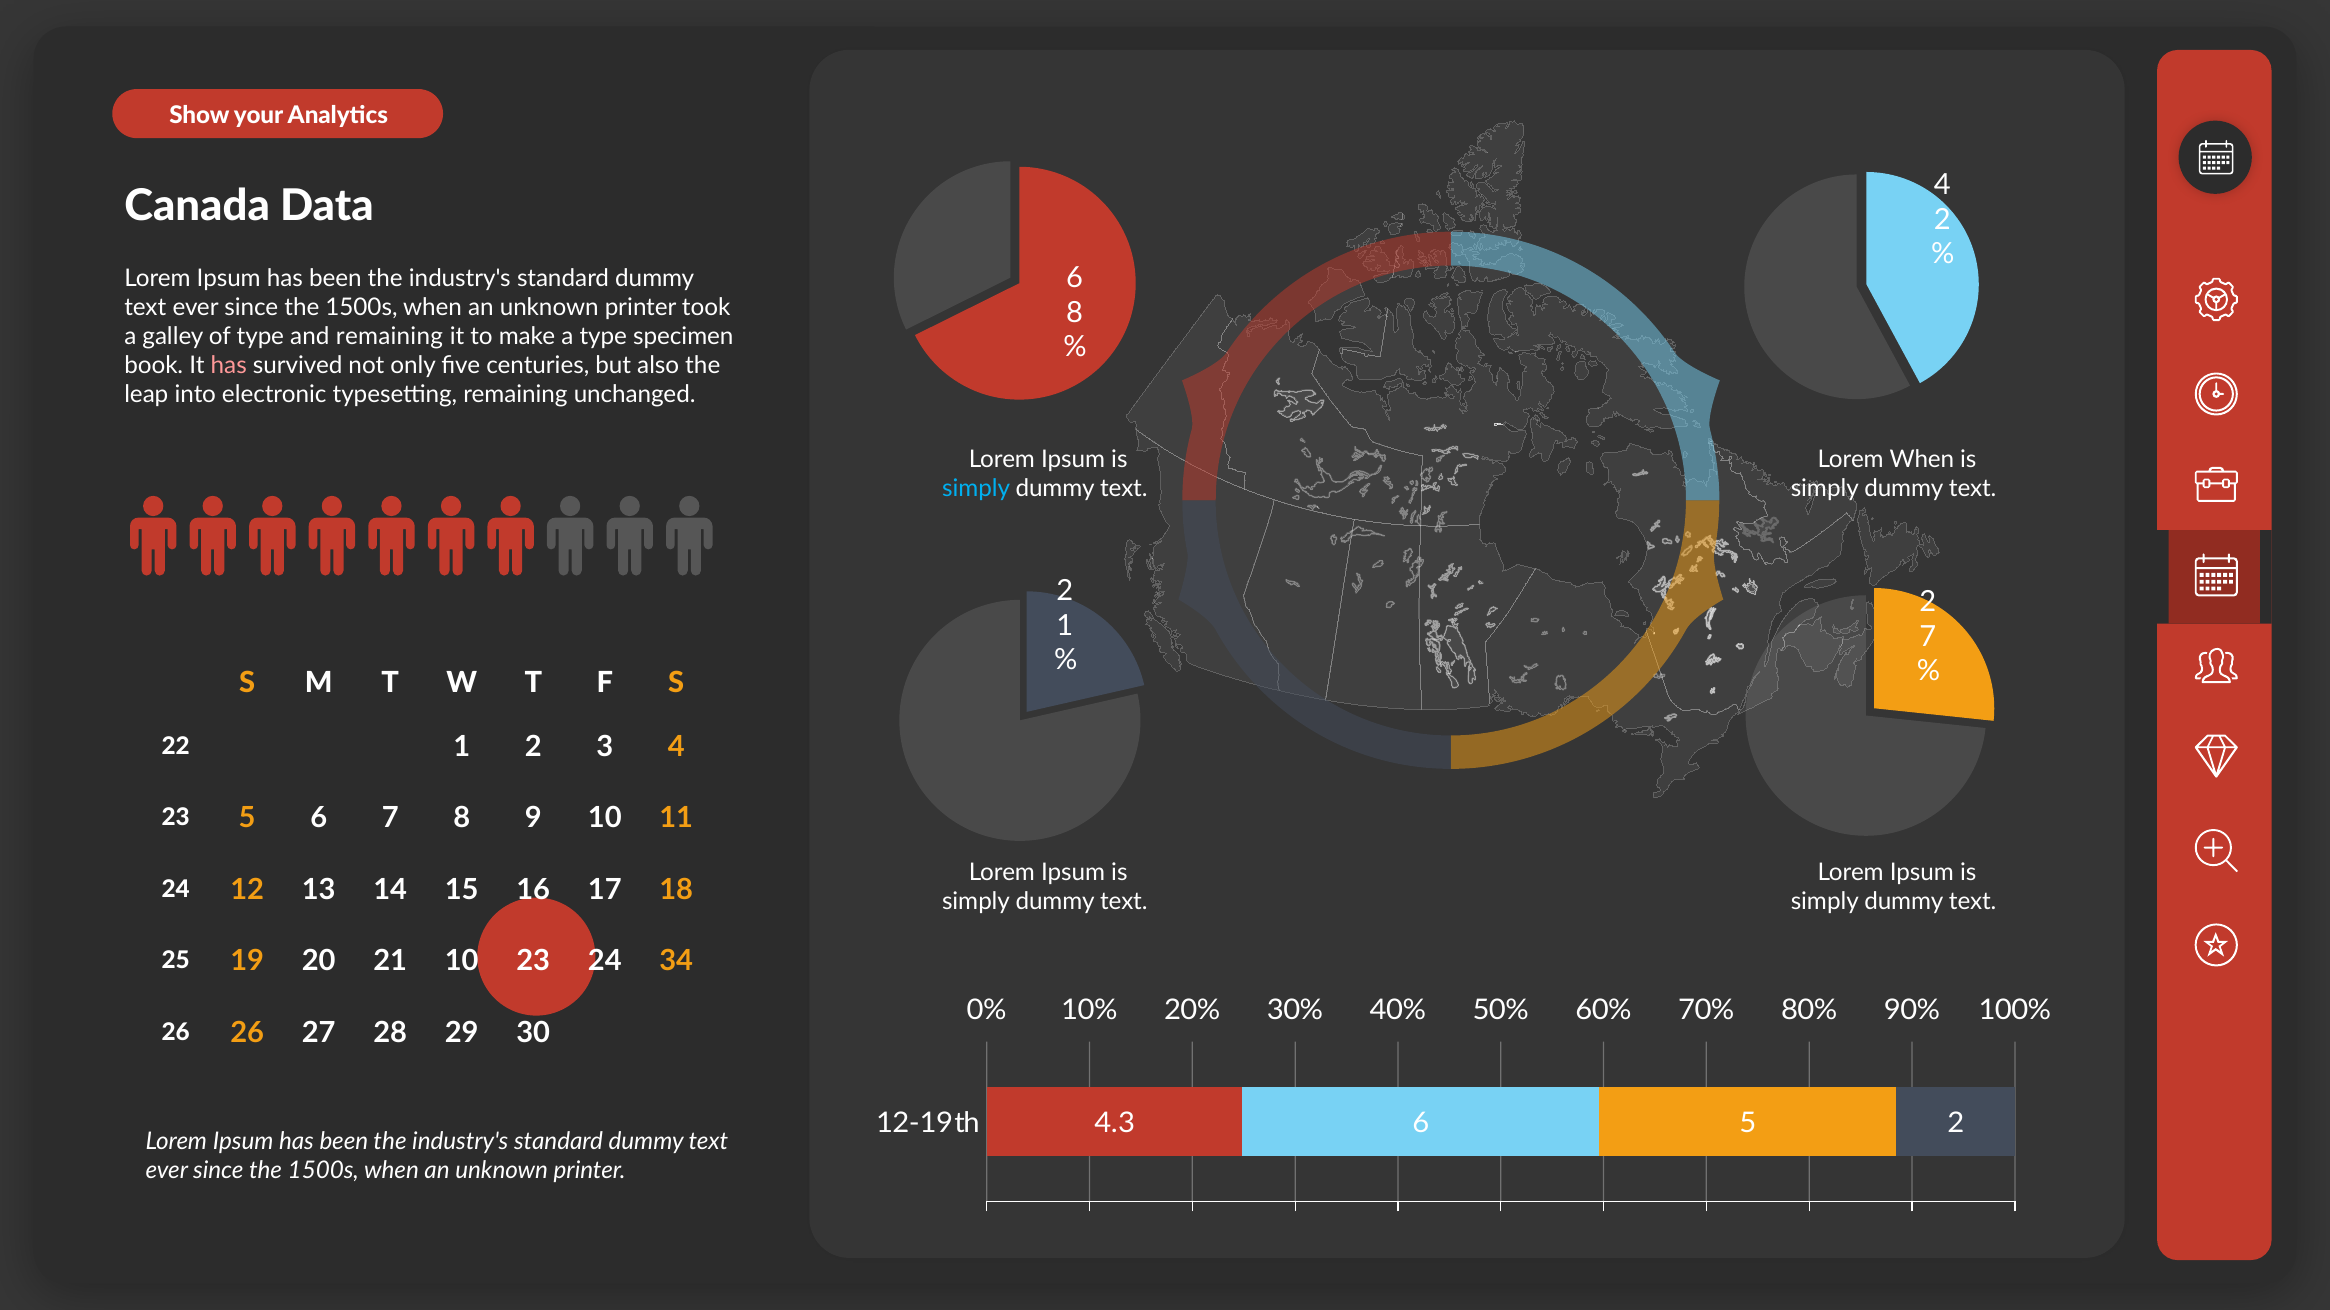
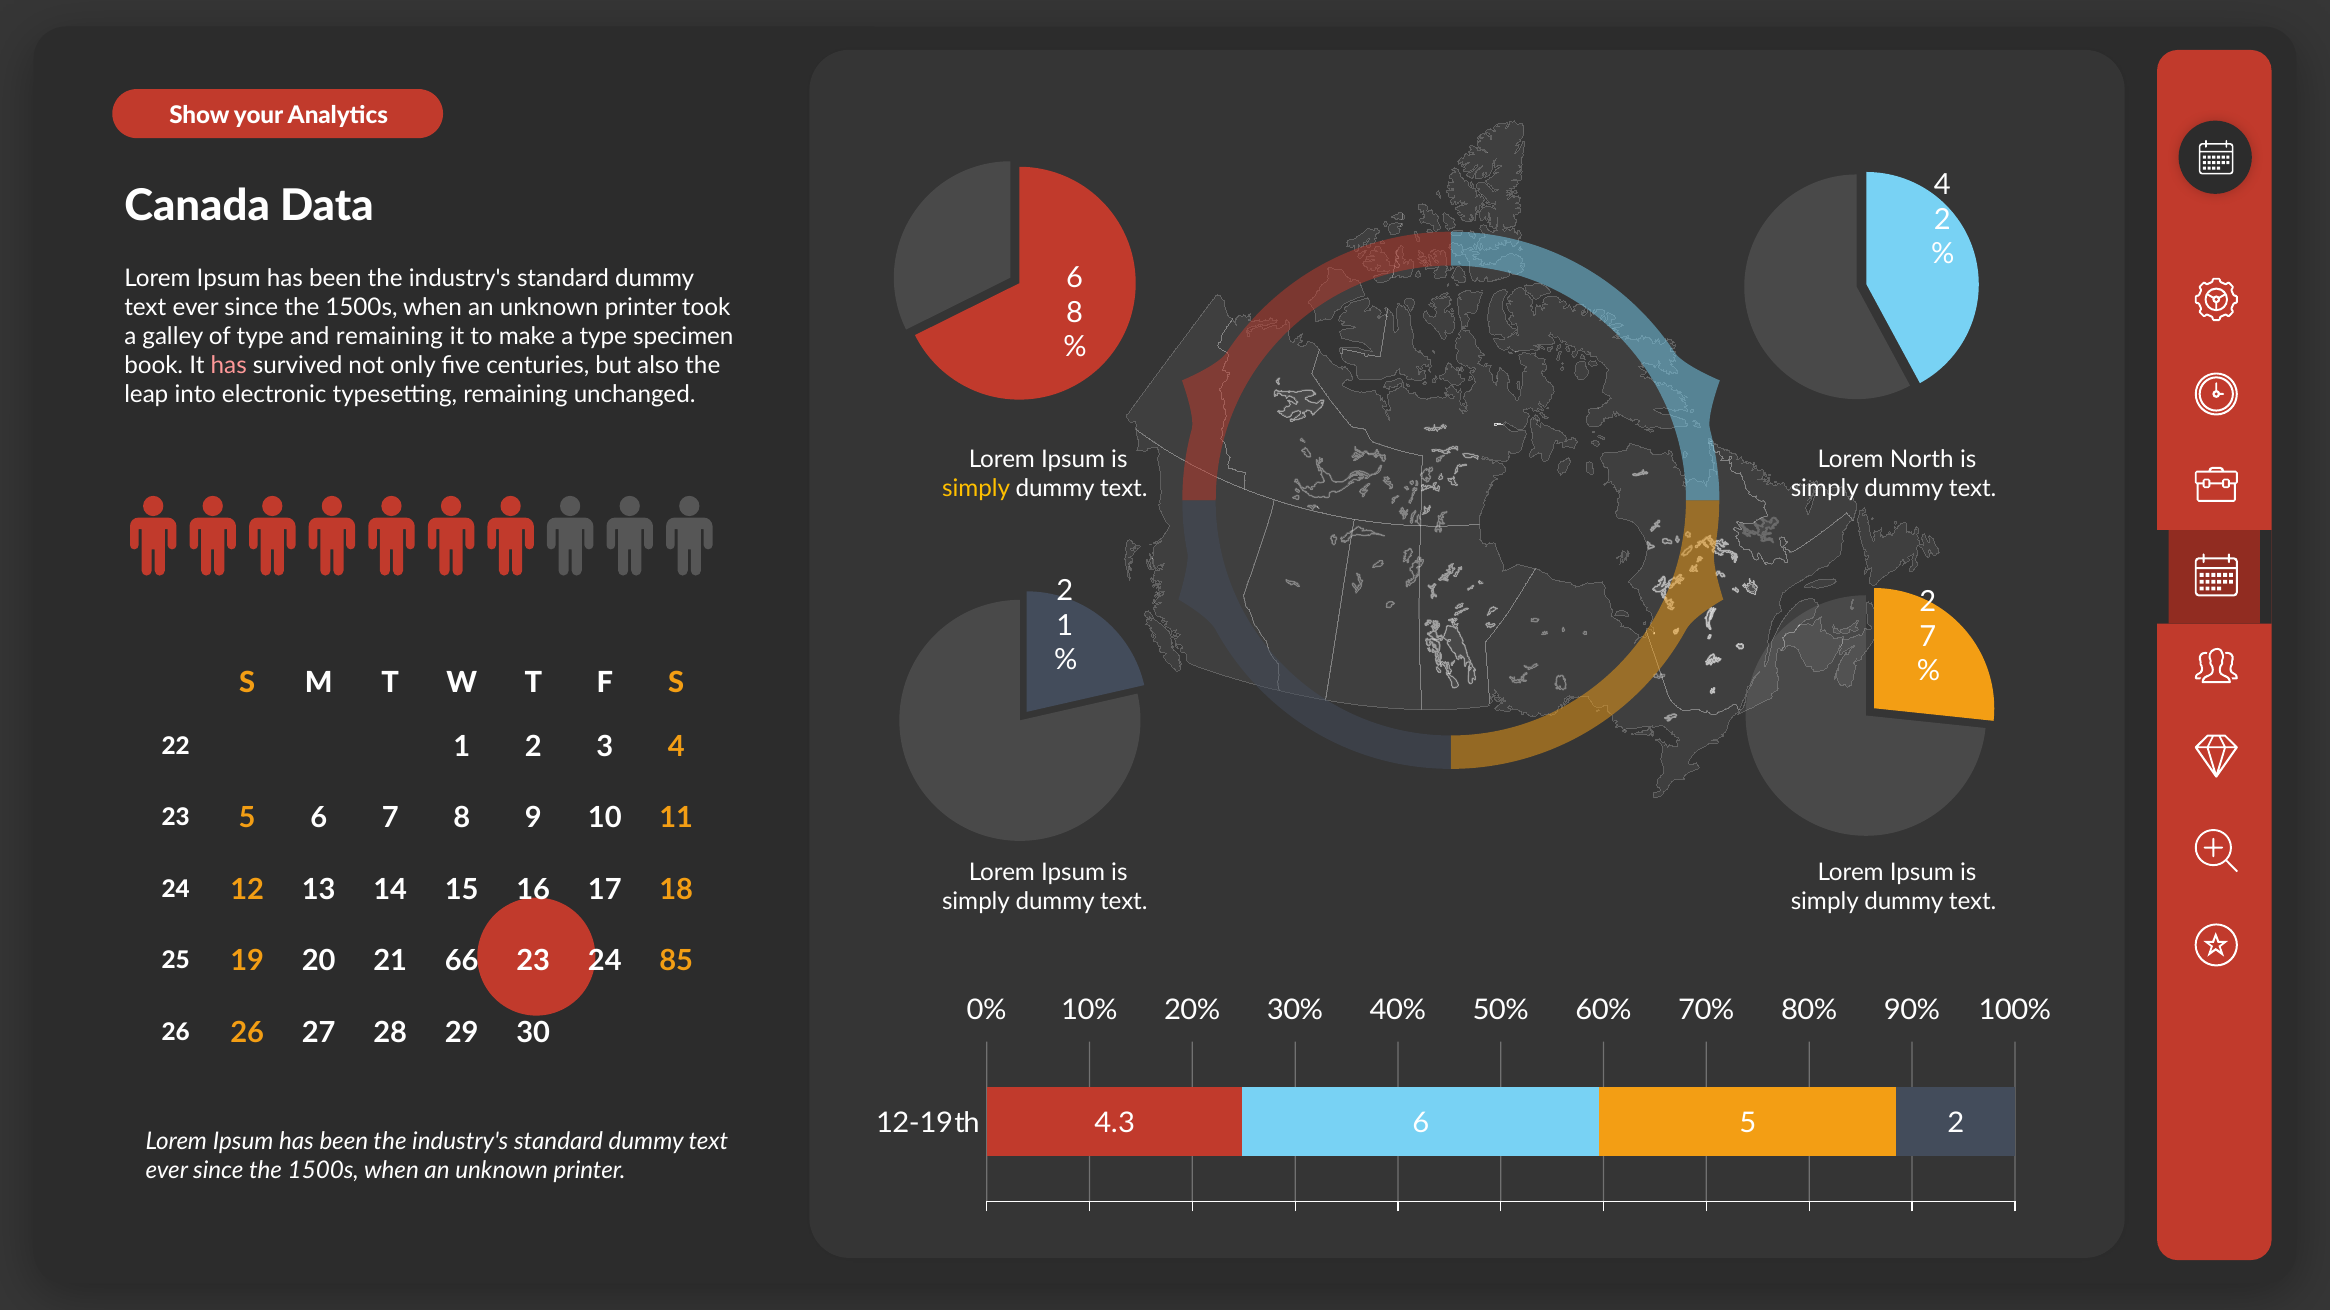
Lorem When: When -> North (1922, 459)
simply colour: light blue -> yellow (976, 489)
21 10: 10 -> 66 (462, 962)
34: 34 -> 85 (676, 962)
